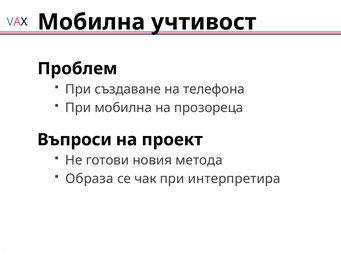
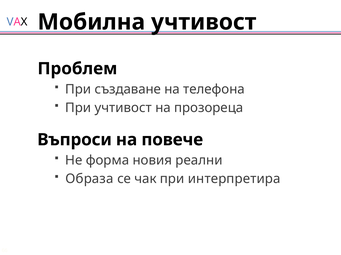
При мобилна: мобилна -> учтивост (123, 108)
проект: проект -> повече (172, 140)
готови: готови -> форма (107, 161)
метода: метода -> реални (199, 161)
